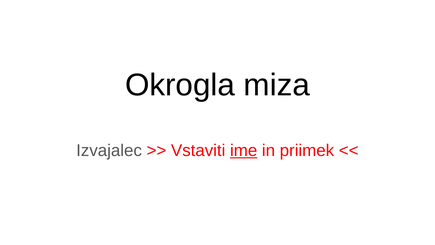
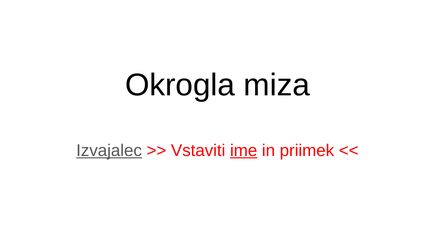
Izvajalec underline: none -> present (109, 151)
